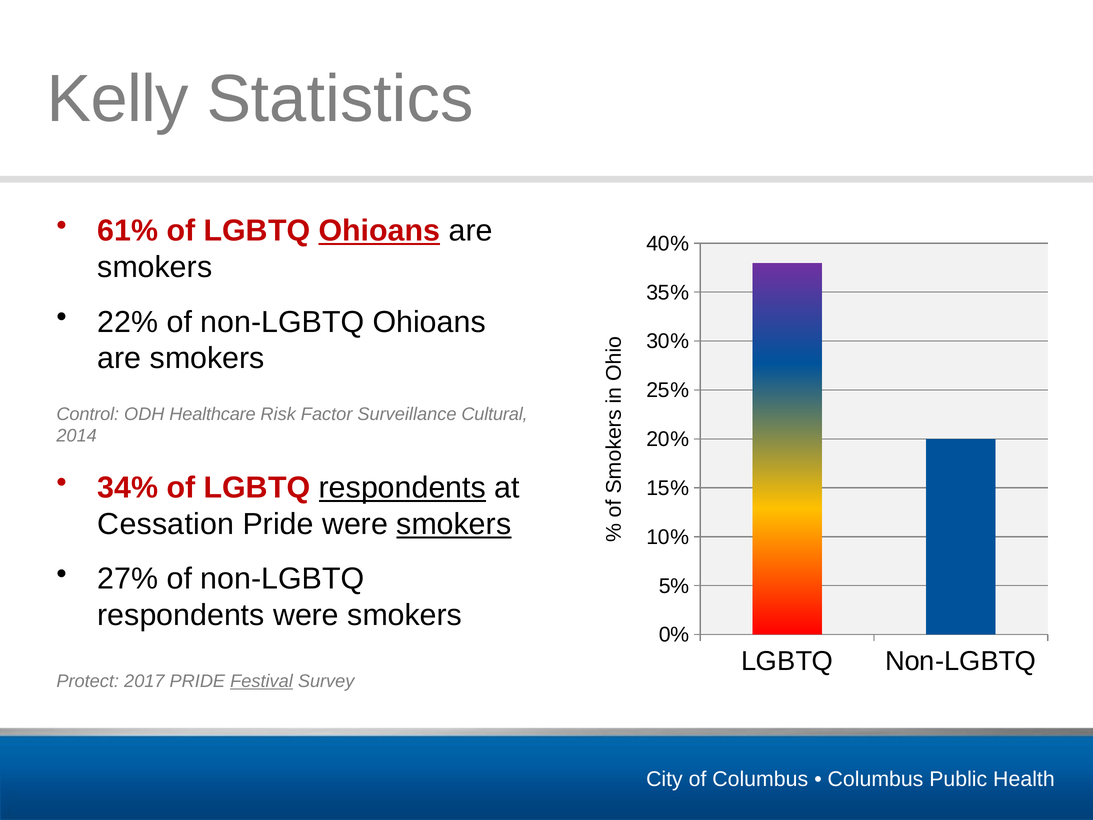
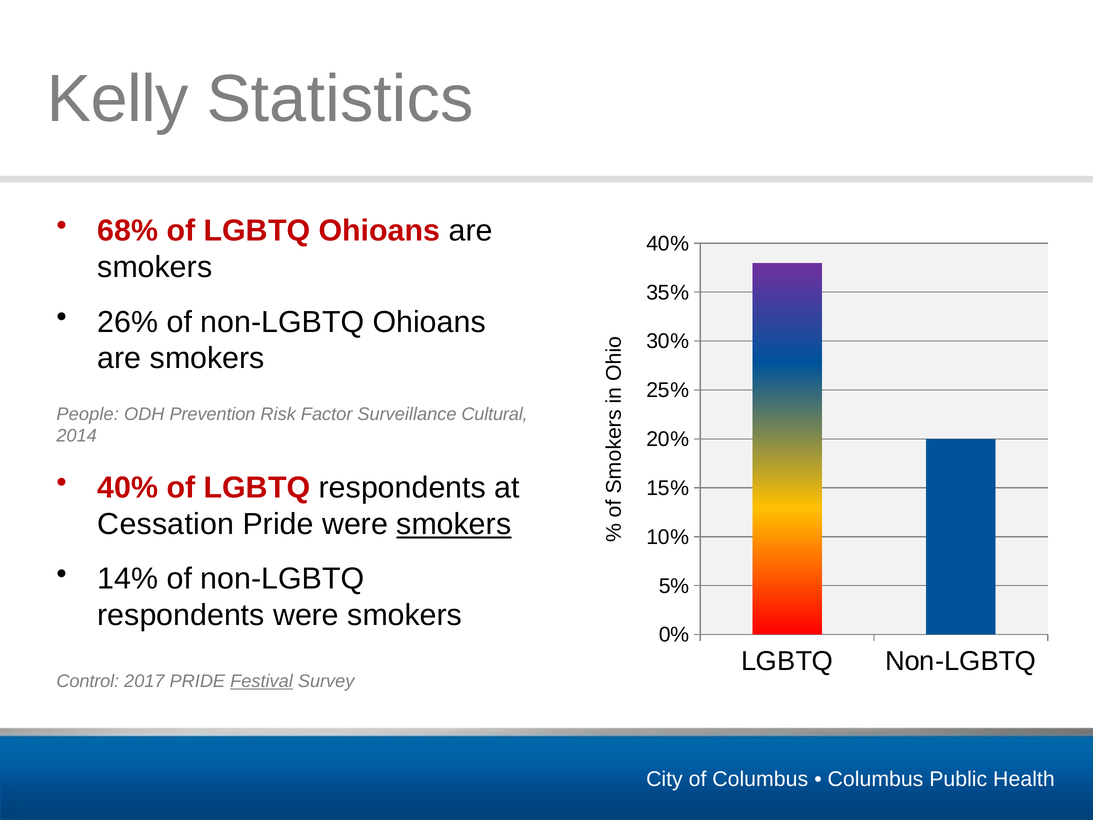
61%: 61% -> 68% (128, 231)
Ohioans underline: present -> none (379, 231)
22%: 22% -> 26% (128, 322)
Control: Control -> People (88, 414)
Healthcare: Healthcare -> Prevention (213, 414)
34%: 34% -> 40% (128, 488)
respondents underline: present -> none (402, 488)
27%: 27% -> 14% (128, 579)
Protect: Protect -> Control (88, 681)
